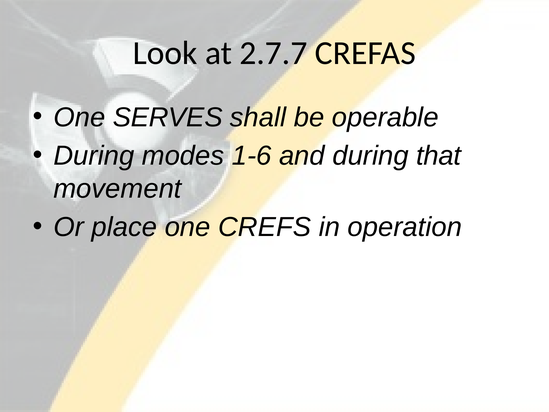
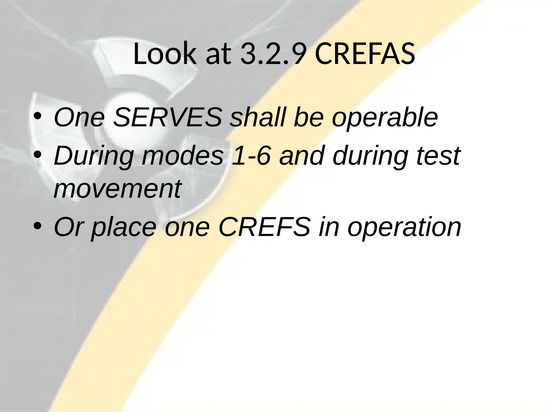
2.7.7: 2.7.7 -> 3.2.9 (273, 53)
that: that -> test (438, 156)
